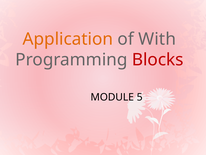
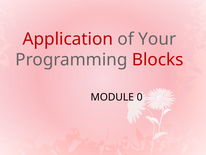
Application colour: orange -> red (68, 39)
With: With -> Your (157, 39)
5: 5 -> 0 (140, 97)
